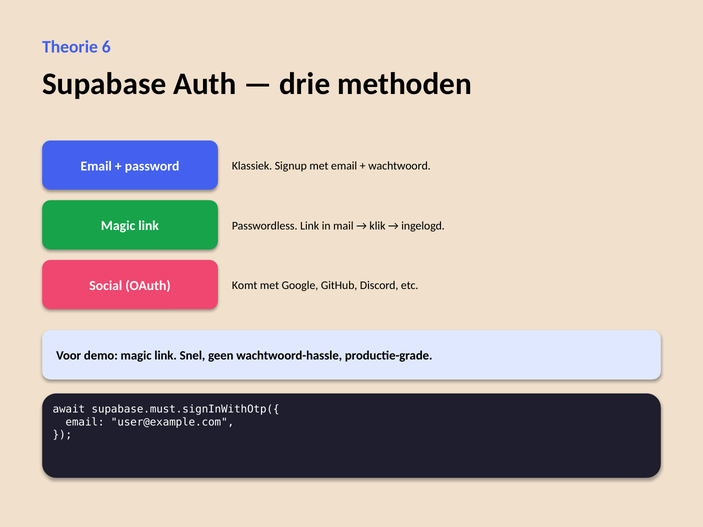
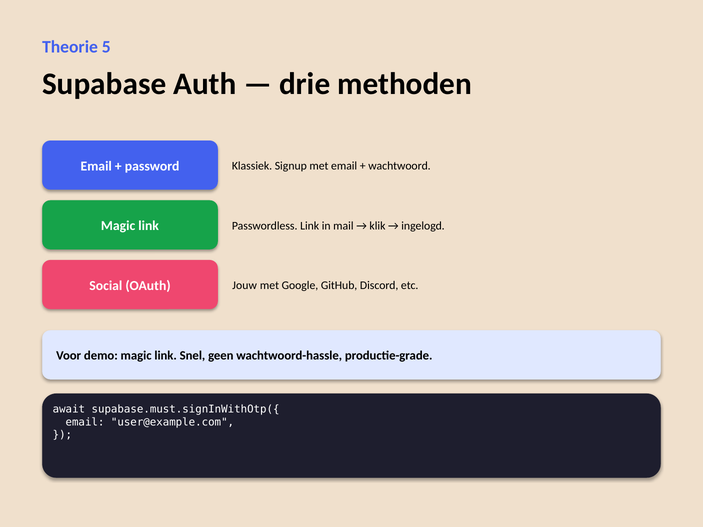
6: 6 -> 5 (106, 47)
Komt: Komt -> Jouw (245, 286)
